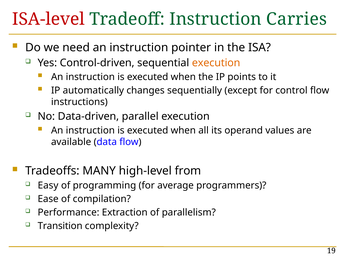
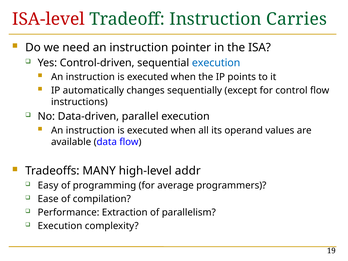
execution colour: orange -> blue (216, 63)
from: from -> addr (188, 171)
Transition: Transition -> Execution (60, 226)
